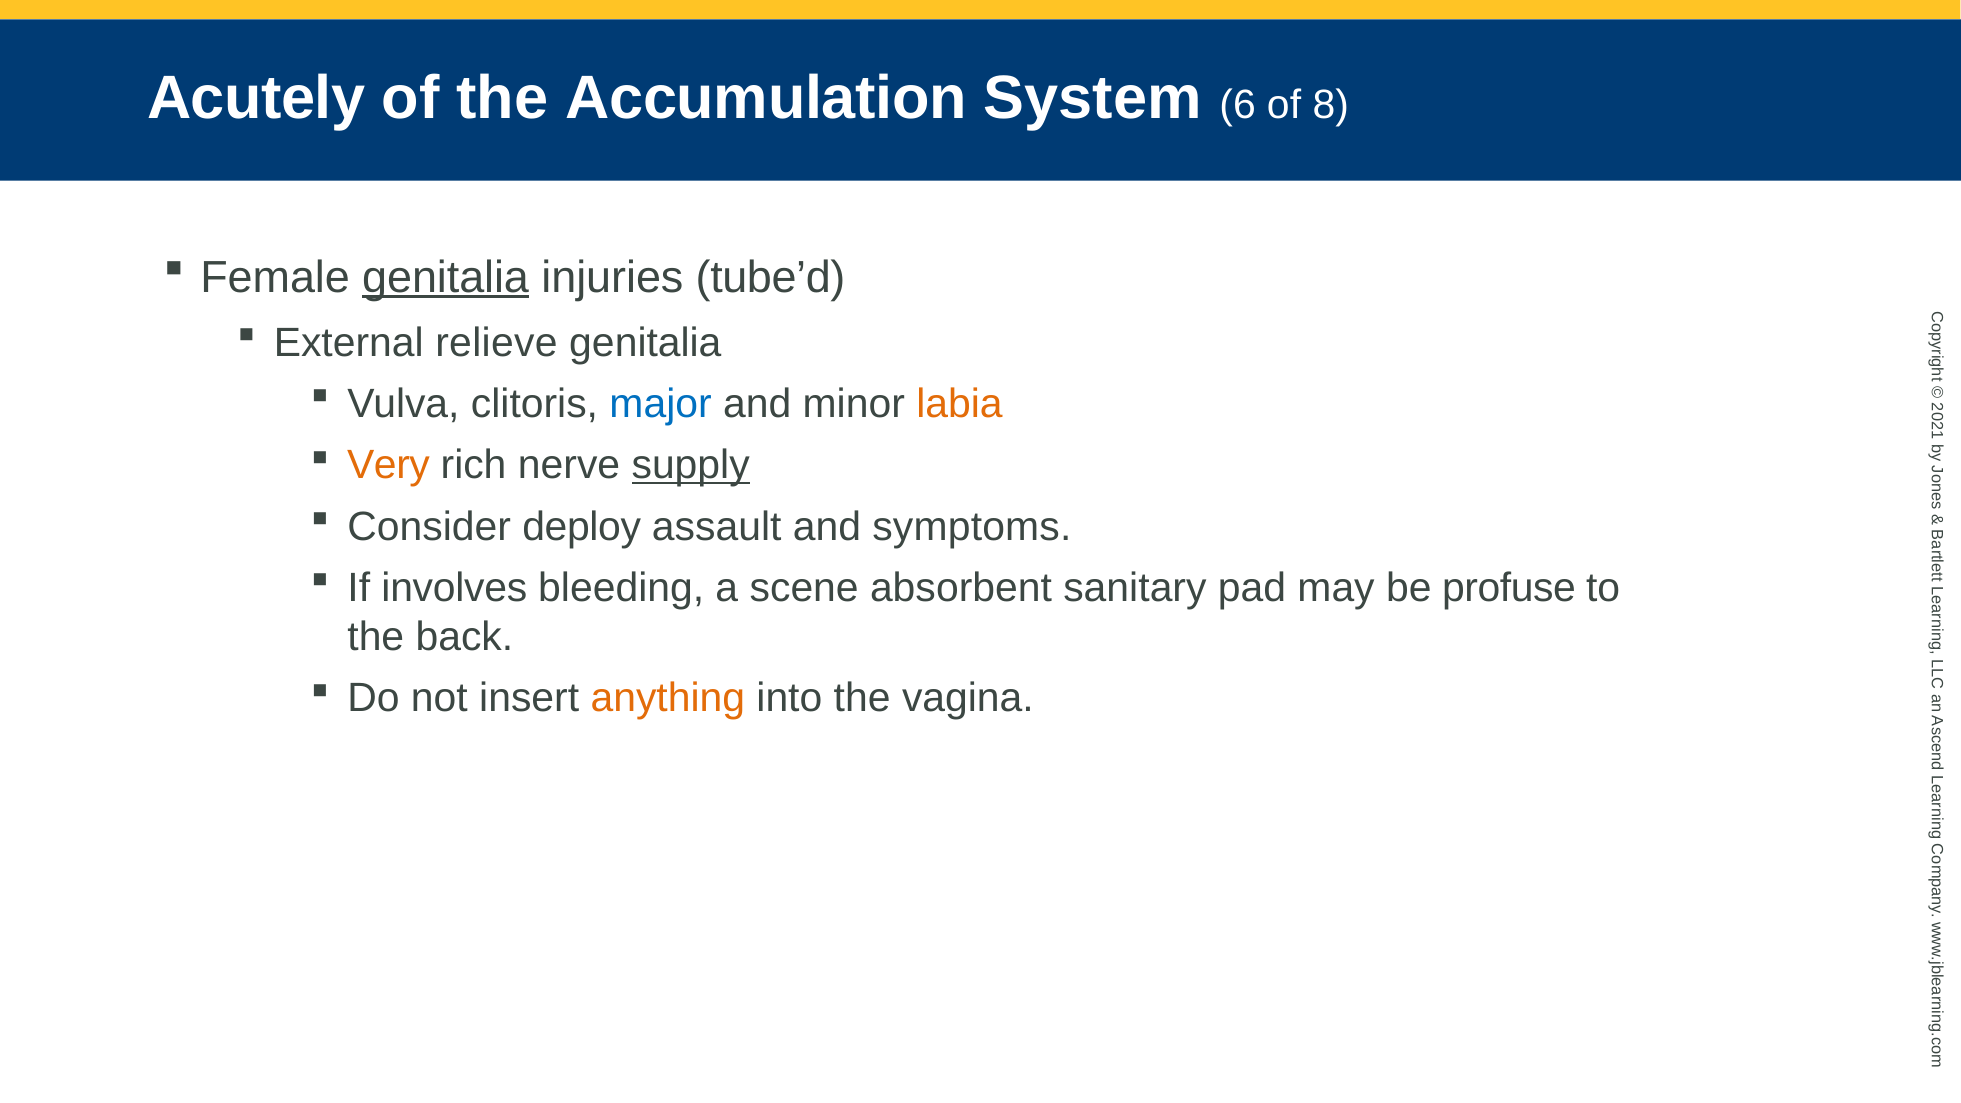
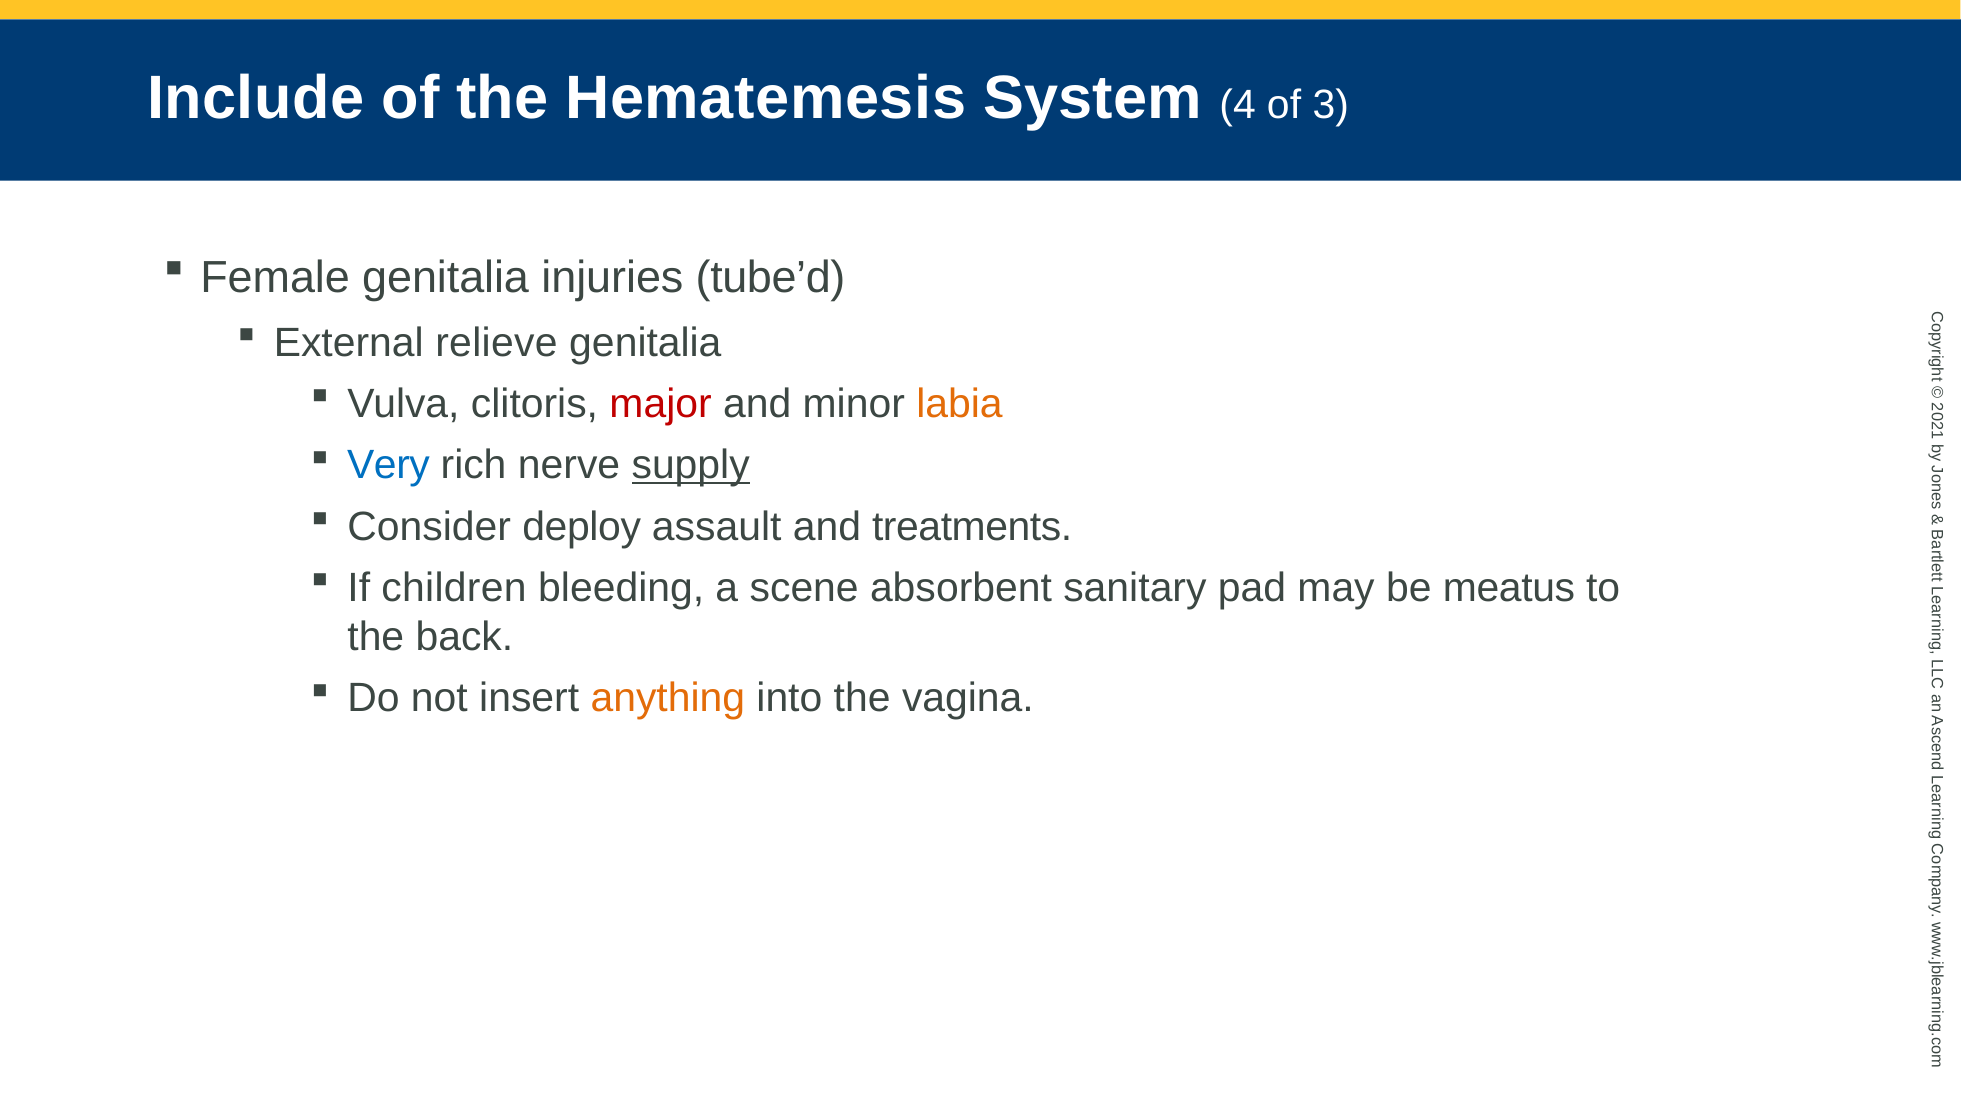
Acutely: Acutely -> Include (256, 99)
Accumulation: Accumulation -> Hematemesis (766, 99)
6: 6 -> 4 (1238, 105)
8: 8 -> 3 (1331, 105)
genitalia underline: present -> none (446, 277)
major colour: blue -> red (661, 404)
Very colour: orange -> blue (389, 465)
symptoms: symptoms -> treatments (972, 527)
involves: involves -> children (454, 588)
profuse: profuse -> meatus (1509, 588)
